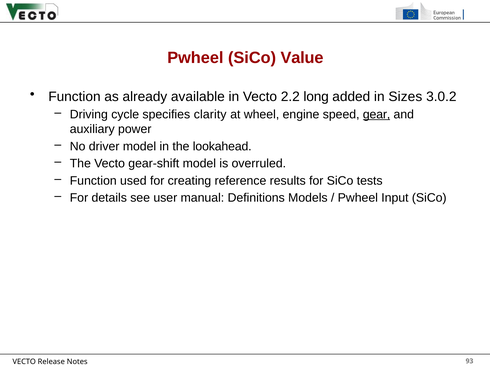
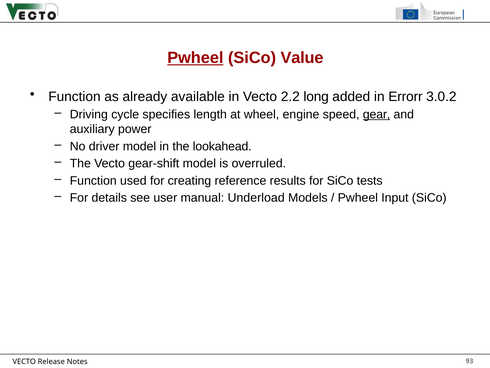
Pwheel underline: none -> present (195, 58)
Sizes: Sizes -> Errorr (405, 96)
clarity: clarity -> length (210, 114)
Definitions: Definitions -> Underload (256, 198)
